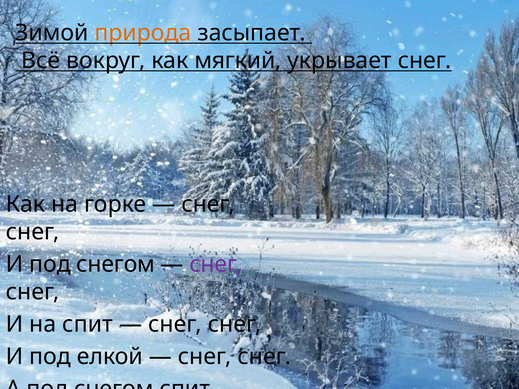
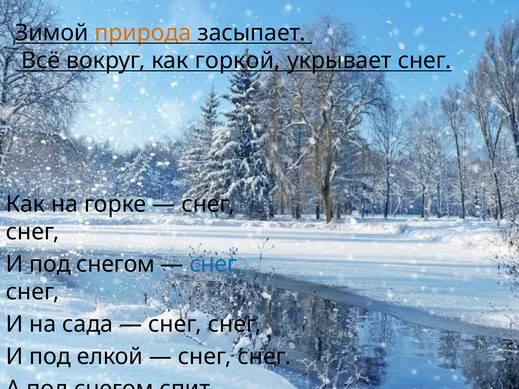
мягкий: мягкий -> горкой (238, 60)
снег colour: purple -> blue (216, 264)
на спит: спит -> сада (88, 324)
